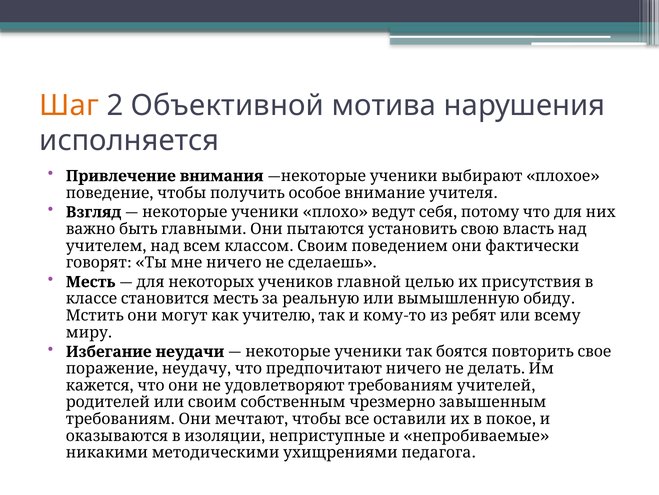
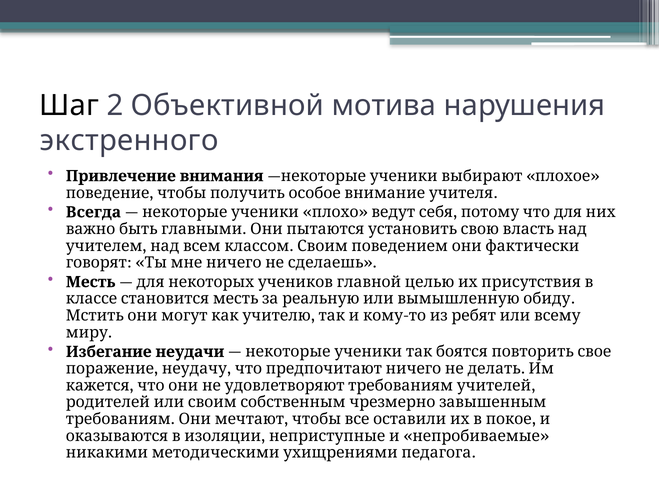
Шаг colour: orange -> black (69, 105)
исполняется: исполняется -> экстренного (129, 140)
Взгляд: Взгляд -> Всегда (93, 212)
